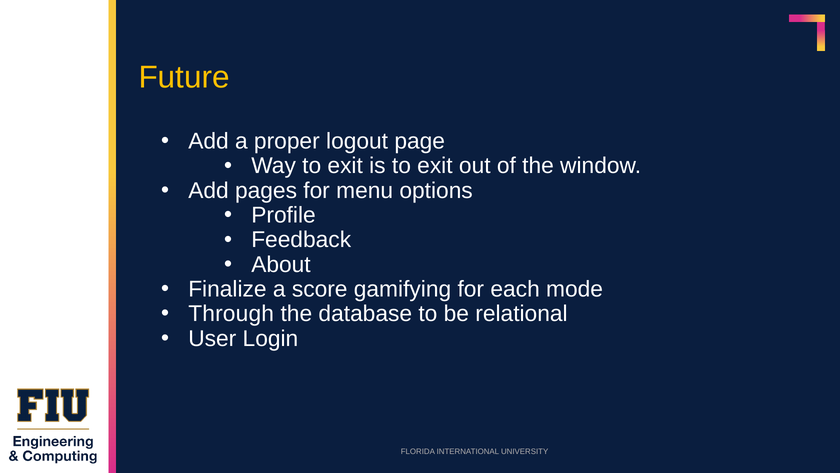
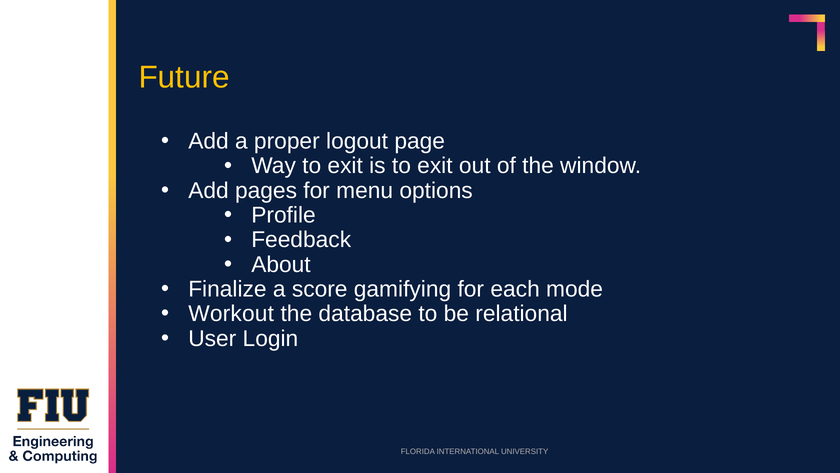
Through: Through -> Workout (231, 314)
